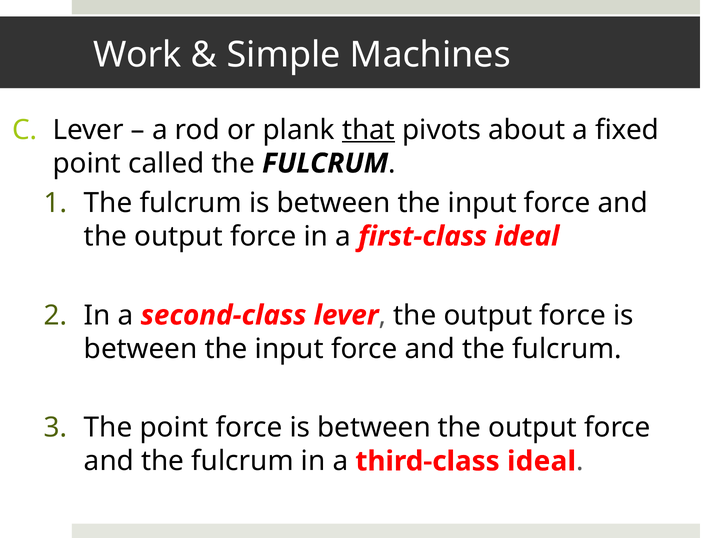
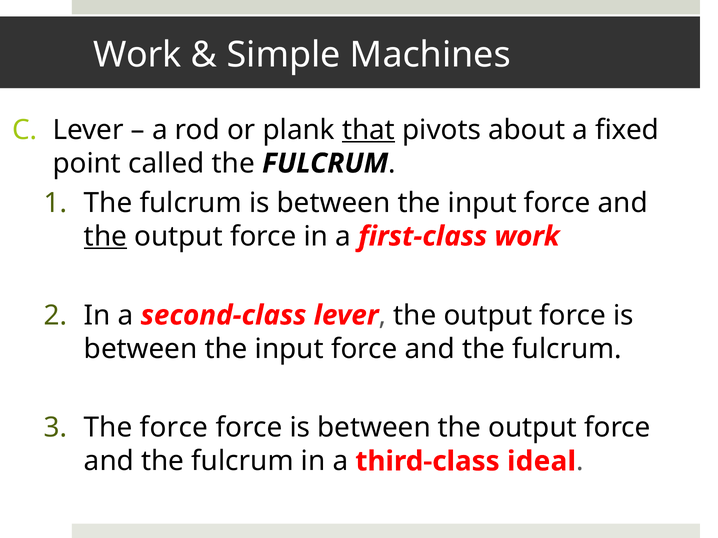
the underline: none -> present (105, 237)
first-class ideal: ideal -> work (527, 237)
The point: point -> force (174, 428)
